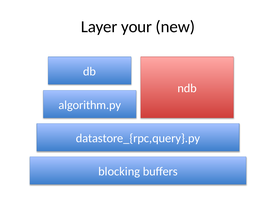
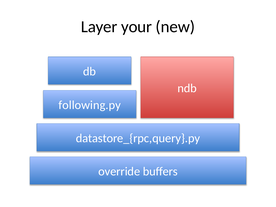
algorithm.py: algorithm.py -> following.py (90, 105)
blocking: blocking -> override (119, 171)
